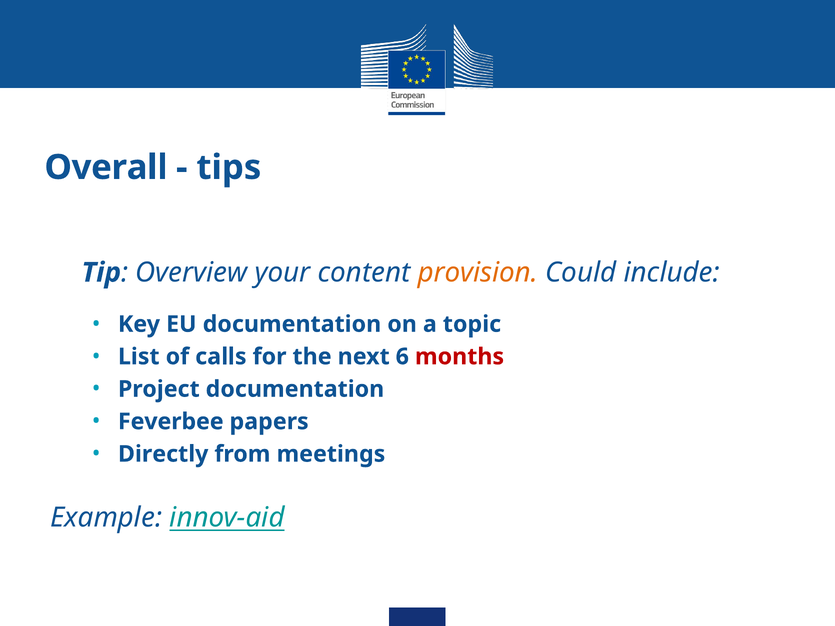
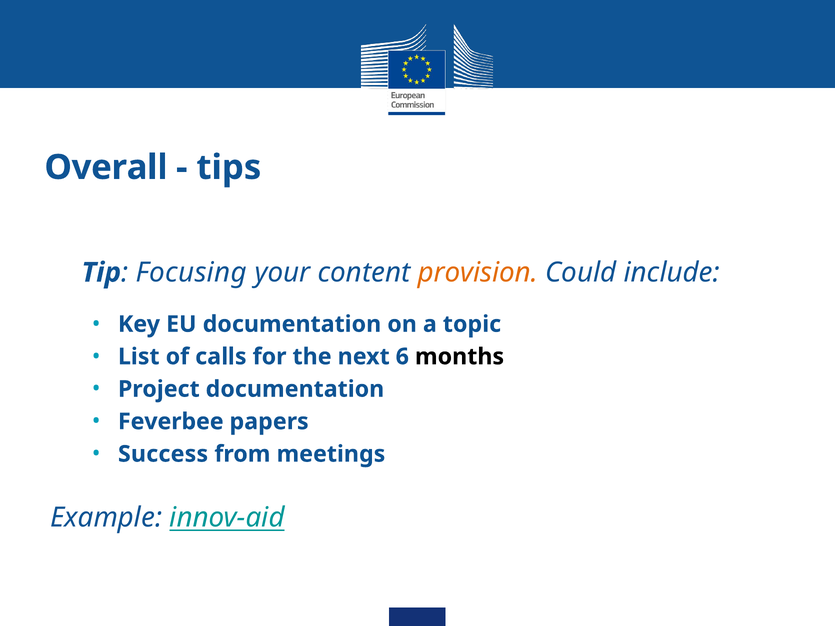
Overview: Overview -> Focusing (191, 273)
months colour: red -> black (460, 357)
Directly: Directly -> Success (163, 454)
